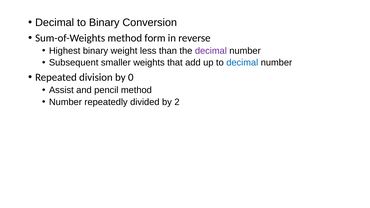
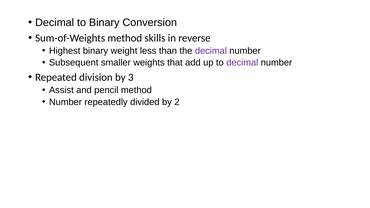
form: form -> skills (155, 38)
decimal colour: blue -> purple (242, 63)
0: 0 -> 3 (131, 77)
